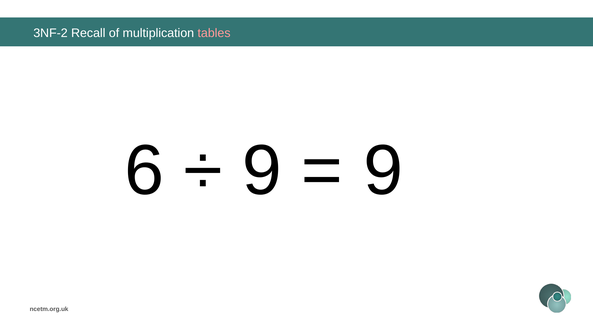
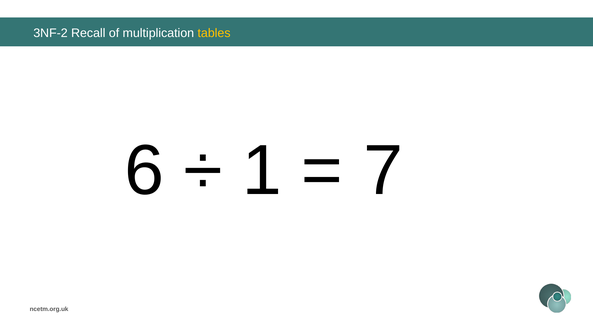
tables colour: pink -> yellow (214, 33)
9: 9 -> 1 (262, 171)
9: 9 -> 7 (383, 171)
